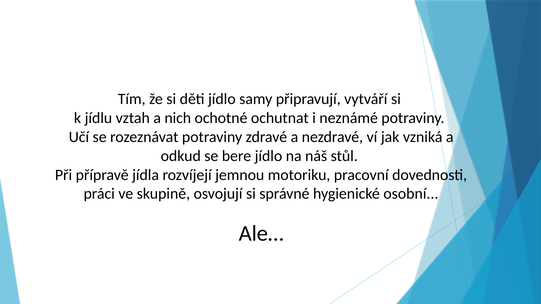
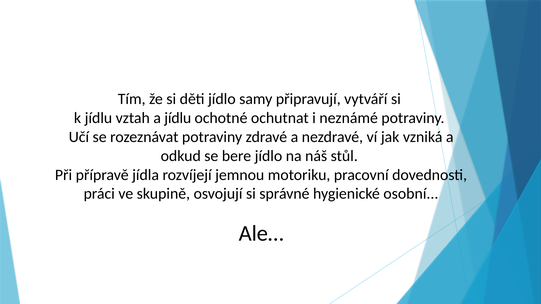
a nich: nich -> jídlu (178, 118)
